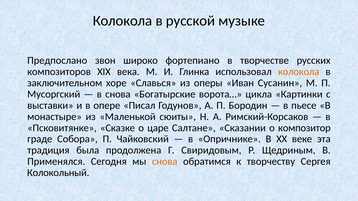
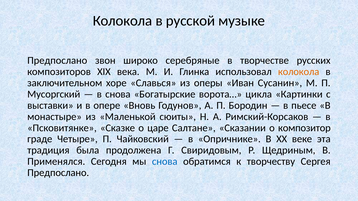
фортепиано: фортепиано -> серебряные (193, 61)
Писал: Писал -> Вновь (139, 106)
Собора: Собора -> Четыре (77, 139)
снова colour: orange -> blue (165, 162)
Колокольный: Колокольный -> Предпослано (58, 173)
